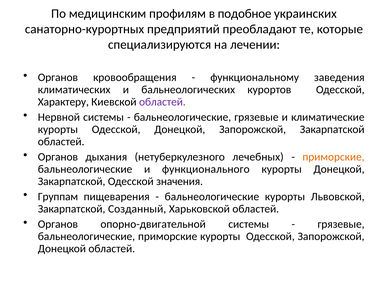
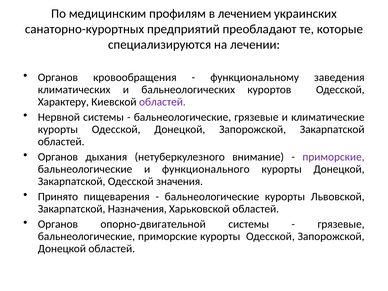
подобное: подобное -> лечением (245, 14)
лечебных: лечебных -> внимание (258, 157)
приморские colour: orange -> purple (333, 157)
Группам: Группам -> Принято (58, 197)
Созданный: Созданный -> Назначения (137, 209)
